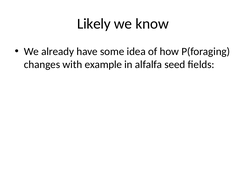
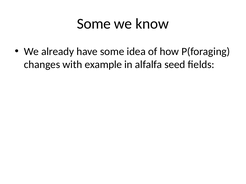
Likely: Likely -> Some (94, 24)
